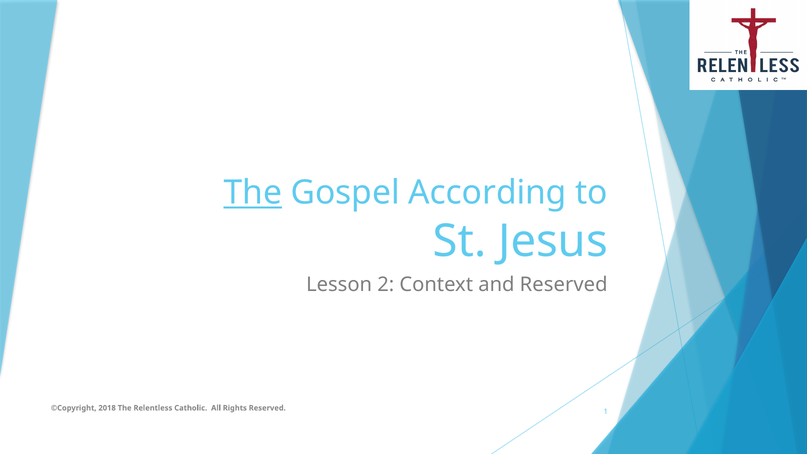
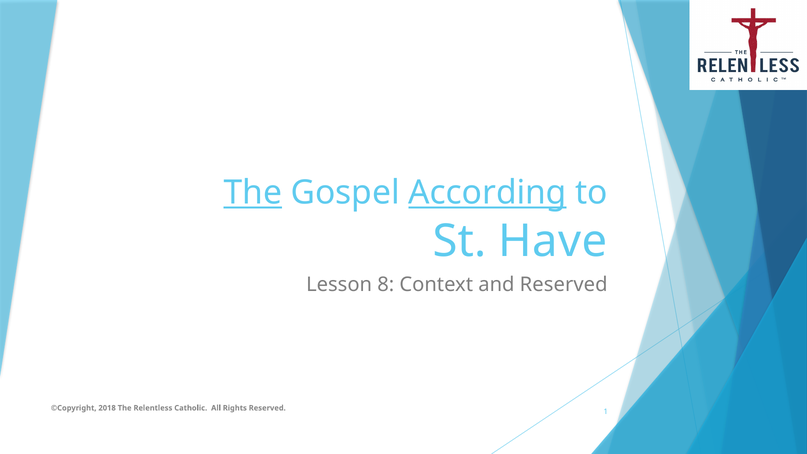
According underline: none -> present (488, 193)
Jesus: Jesus -> Have (553, 241)
2: 2 -> 8 (386, 285)
